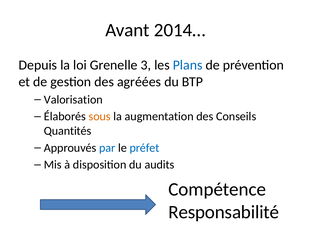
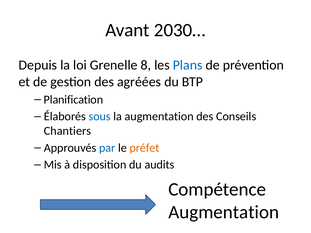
2014…: 2014… -> 2030… (180, 30)
3: 3 -> 8 (146, 65)
Valorisation: Valorisation -> Planification (73, 100)
sous colour: orange -> blue (100, 117)
Quantités: Quantités -> Chantiers (68, 131)
préfet colour: blue -> orange (145, 148)
Responsabilité: Responsabilité -> Augmentation (224, 212)
